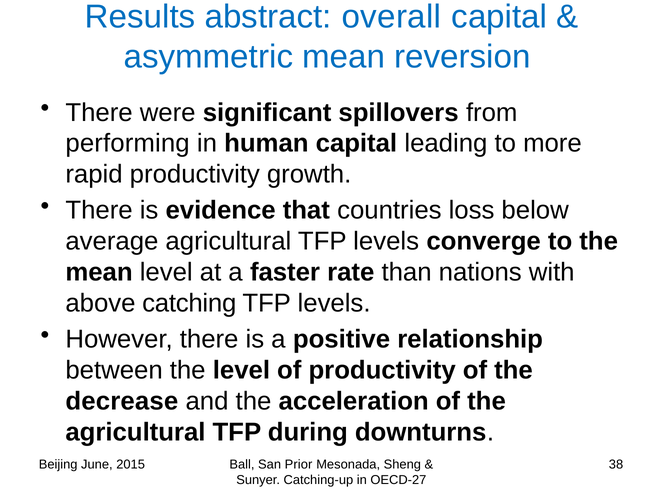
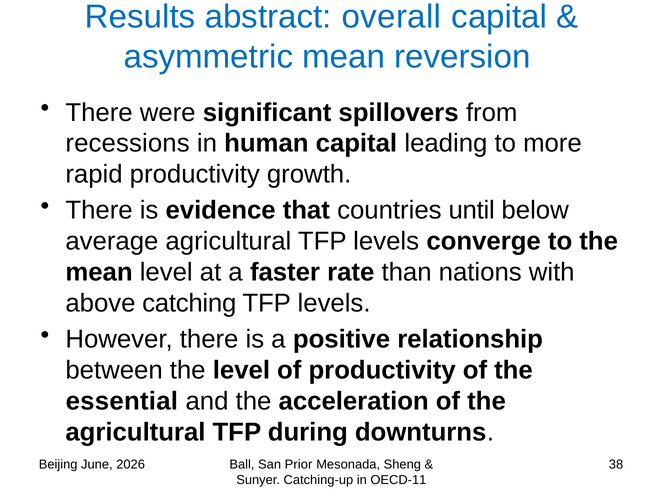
performing: performing -> recessions (128, 144)
loss: loss -> until (472, 211)
decrease: decrease -> essential (122, 402)
2015: 2015 -> 2026 (131, 465)
OECD-27: OECD-27 -> OECD-11 (398, 480)
